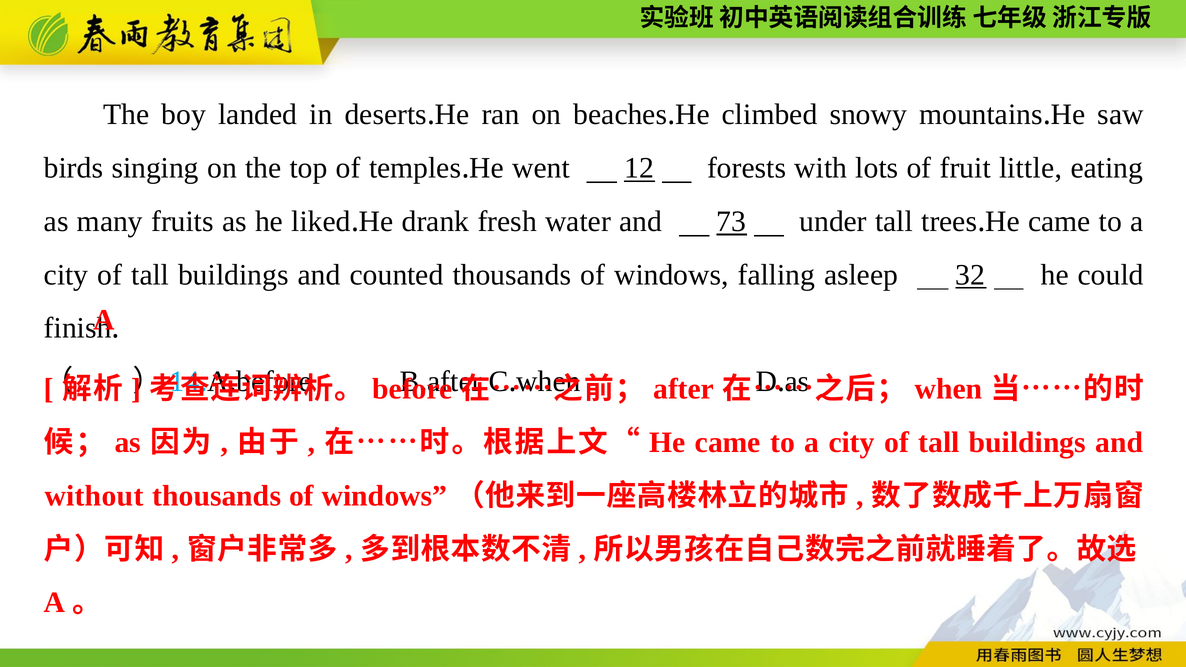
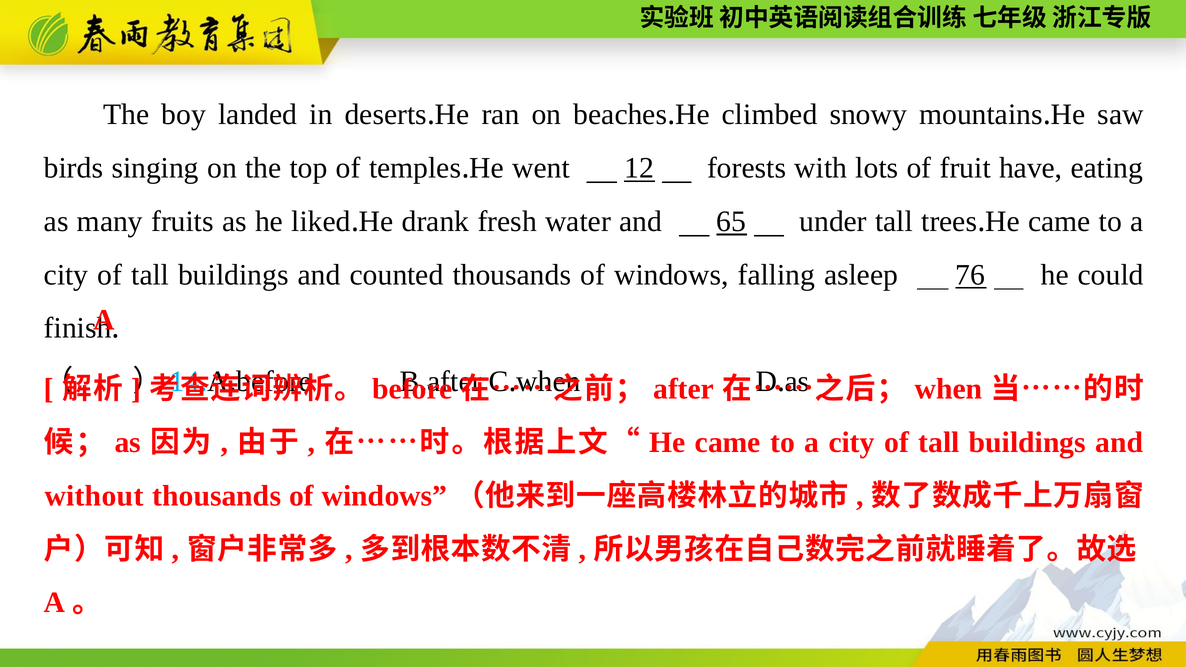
little: little -> have (1031, 168)
73: 73 -> 65 (731, 221)
32: 32 -> 76 (970, 275)
